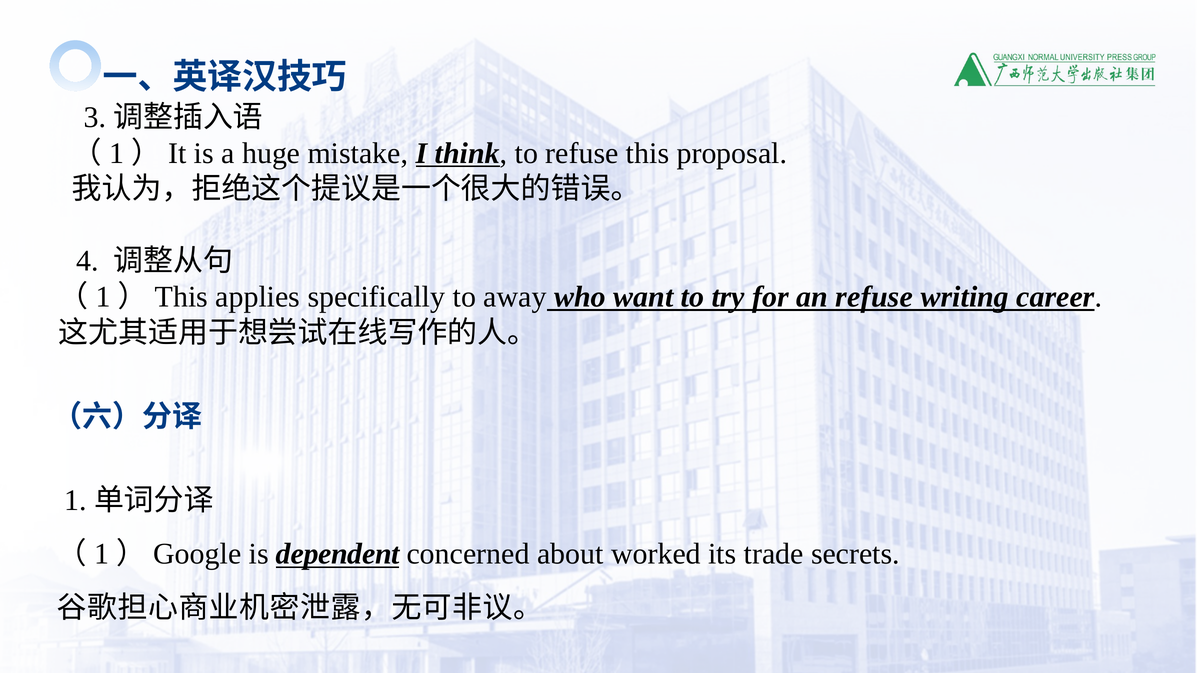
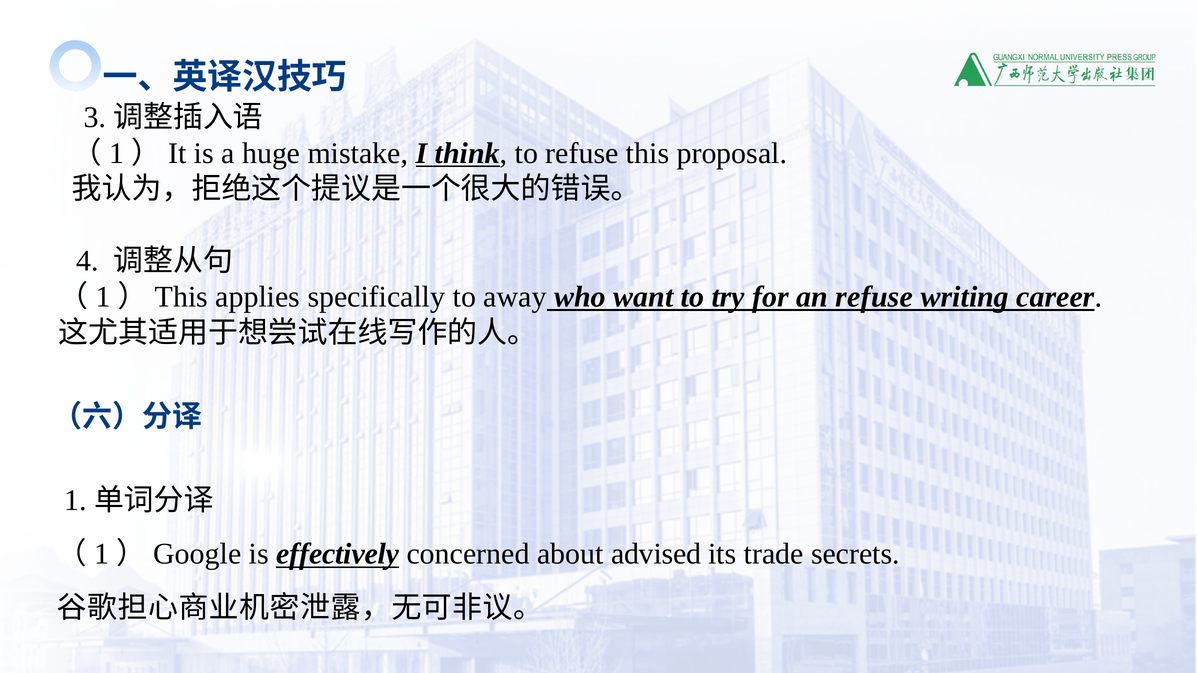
dependent: dependent -> effectively (338, 554)
worked: worked -> advised (656, 554)
